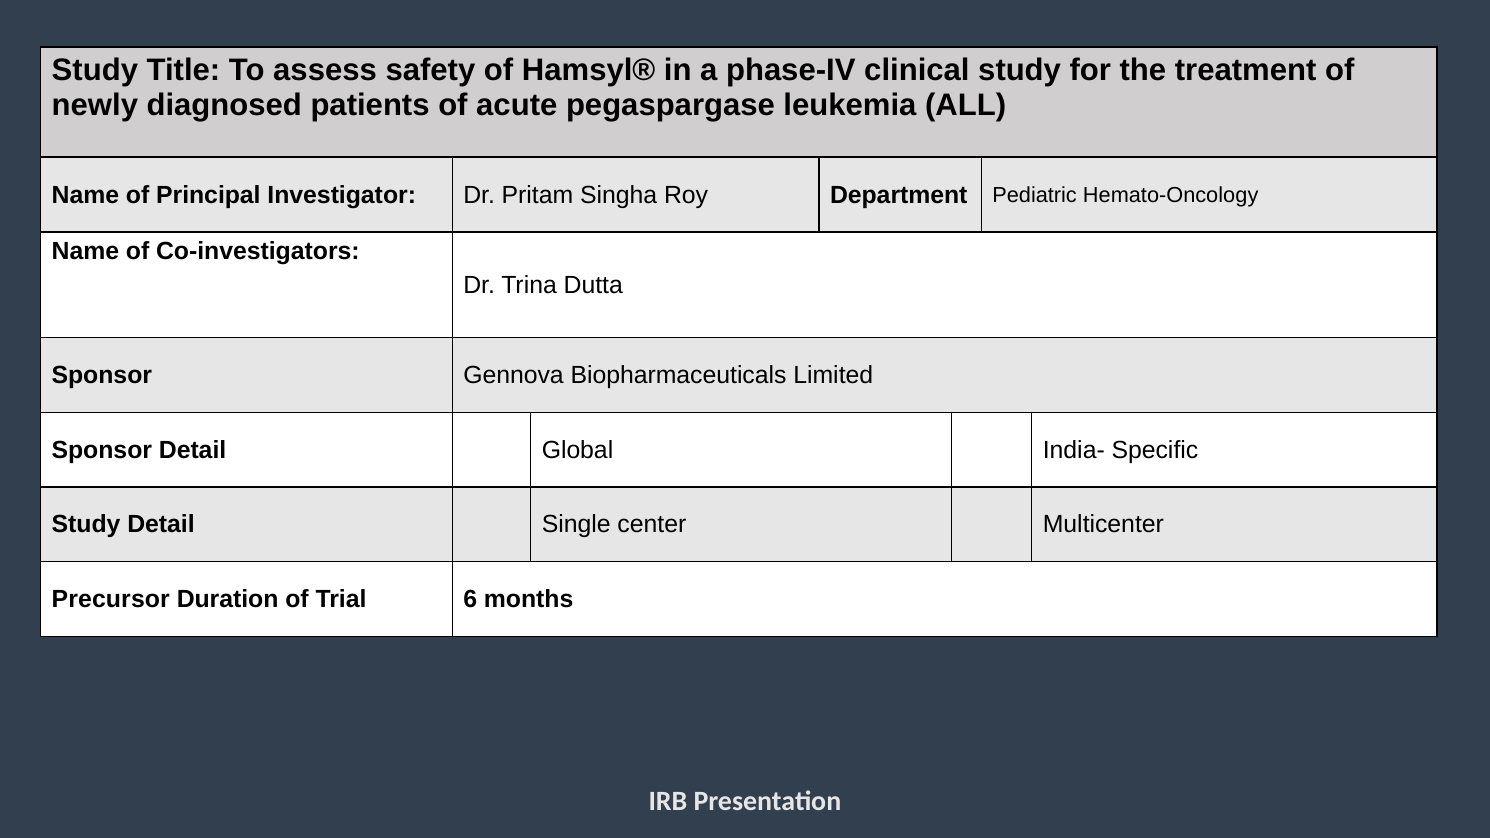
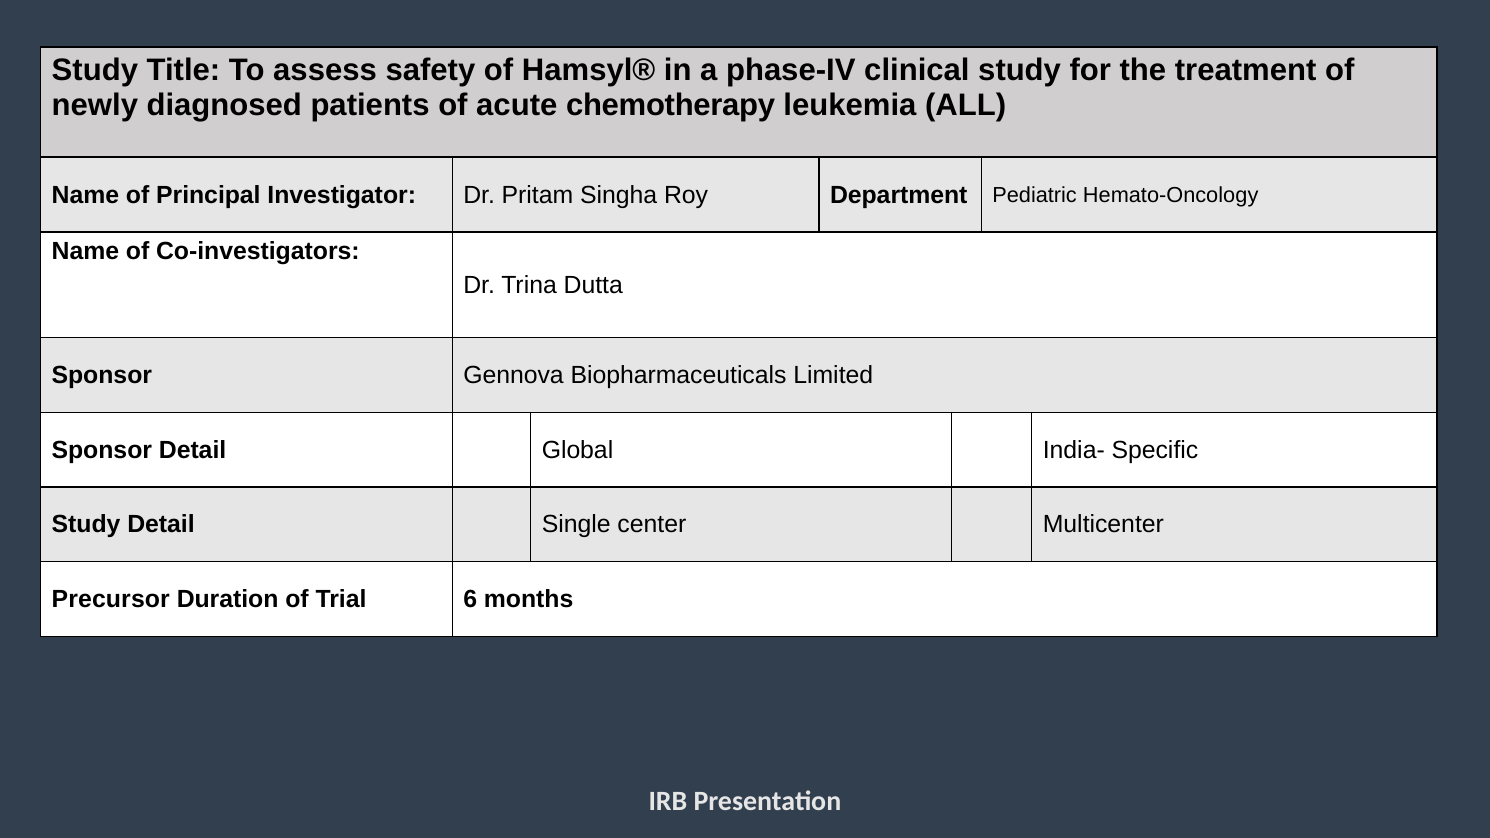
pegaspargase: pegaspargase -> chemotherapy (671, 105)
